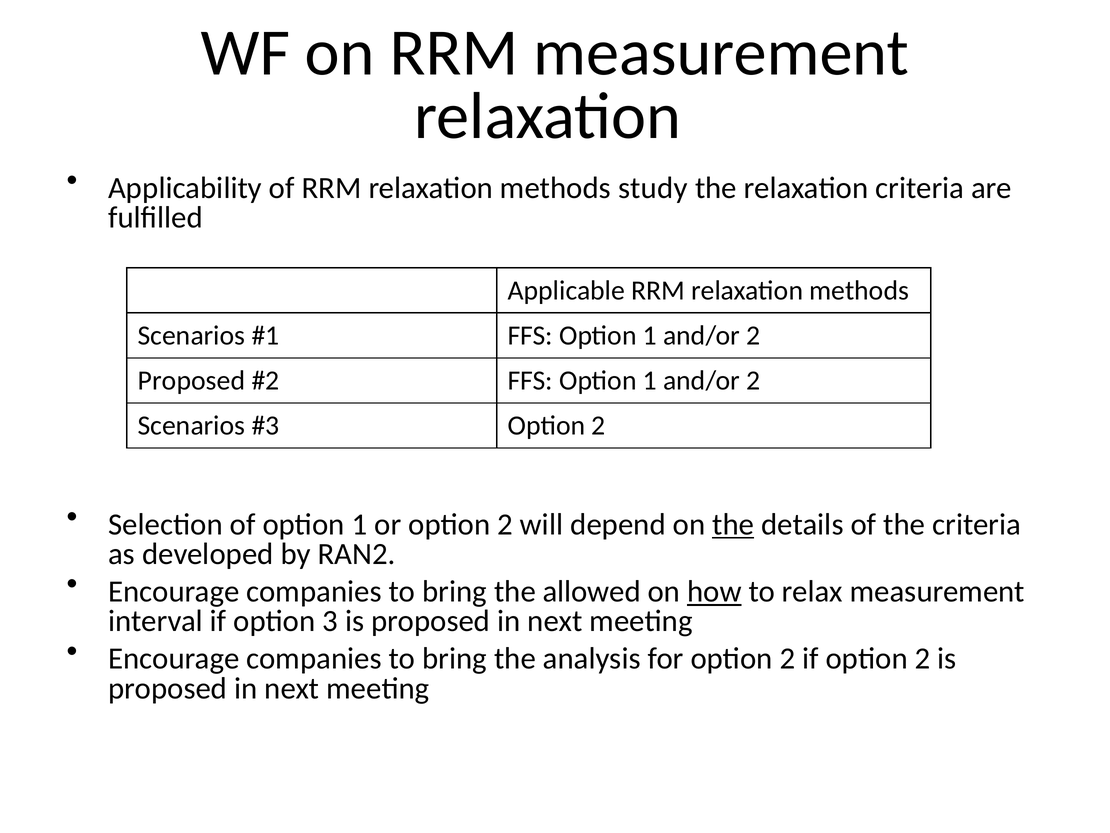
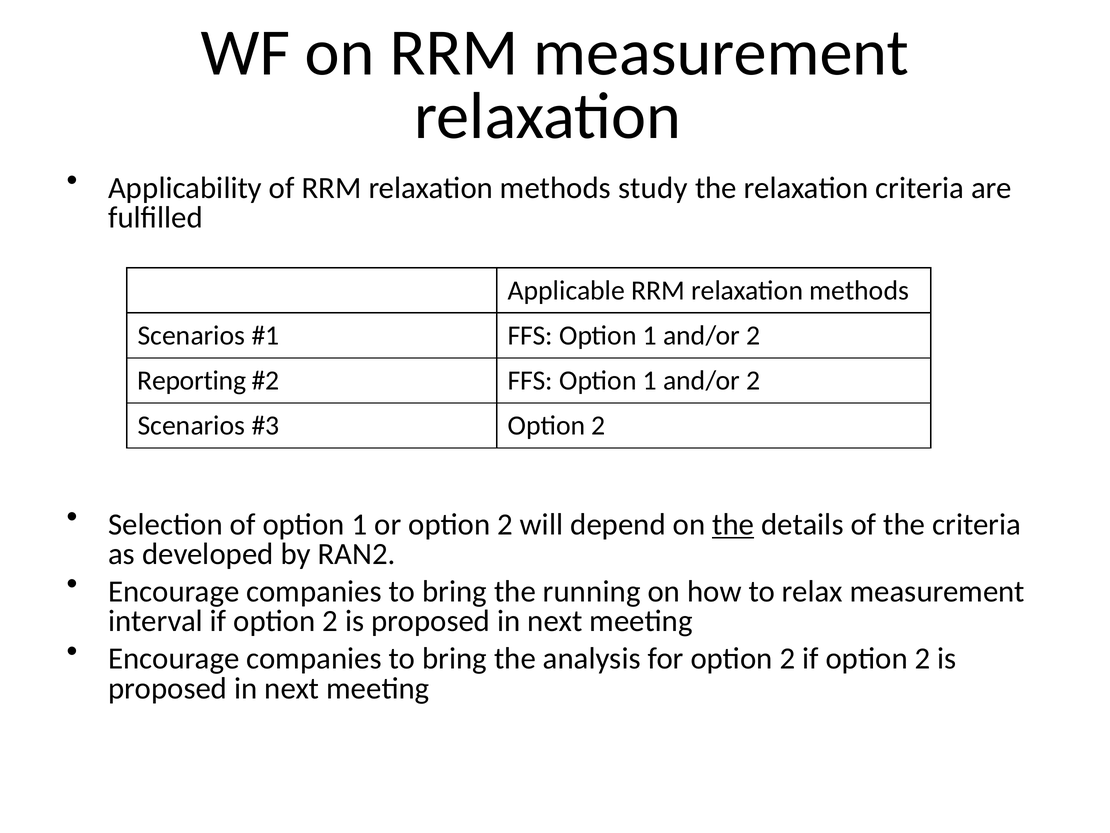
Proposed: Proposed -> Reporting (192, 381)
allowed: allowed -> running (592, 591)
how underline: present -> none (714, 591)
interval if option 3: 3 -> 2 (330, 621)
